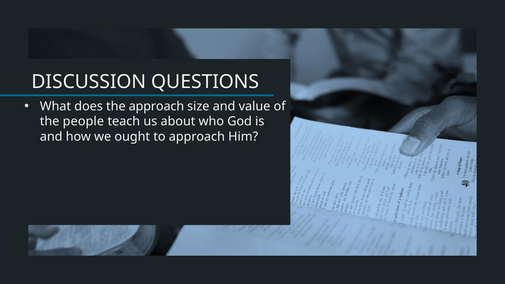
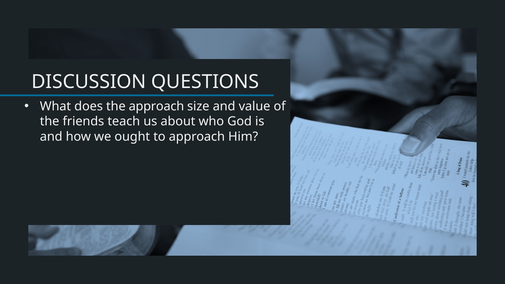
people: people -> friends (83, 121)
